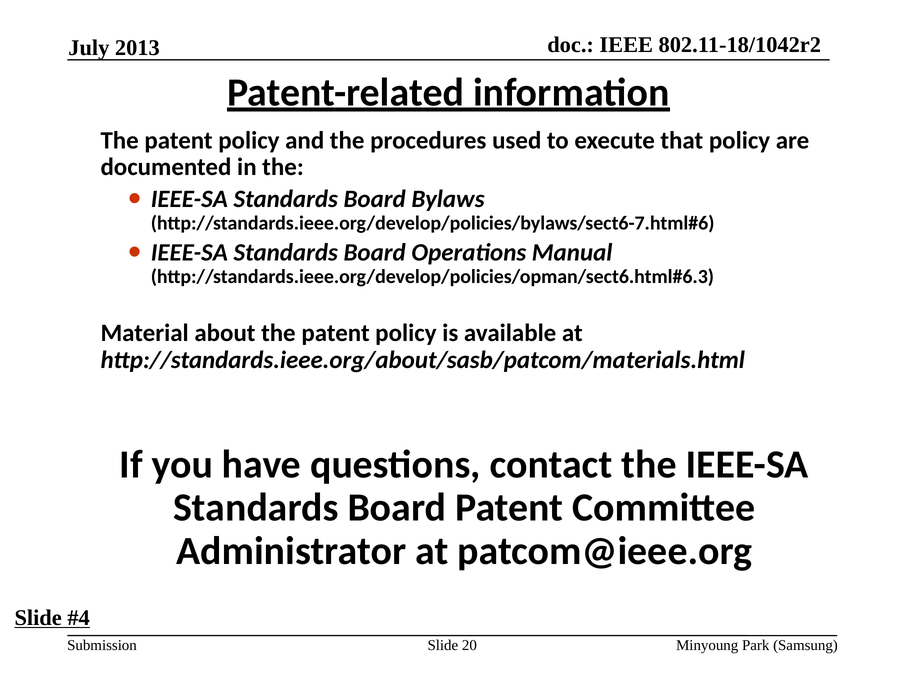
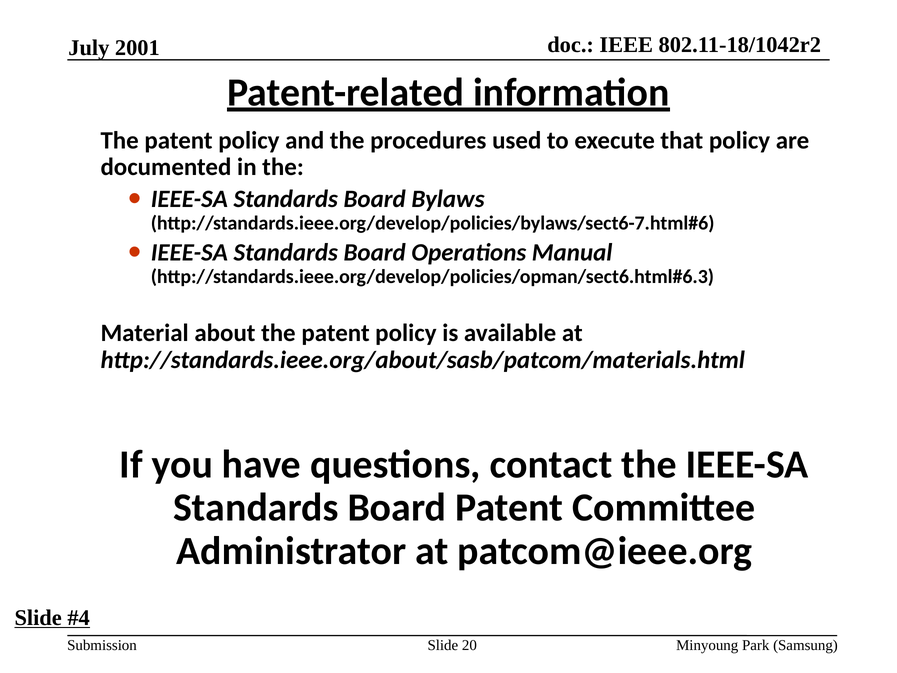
2013: 2013 -> 2001 (137, 48)
